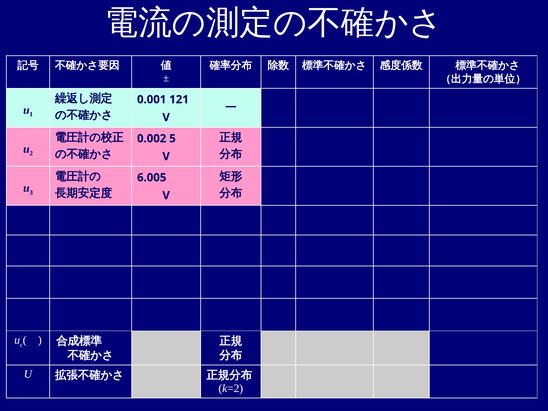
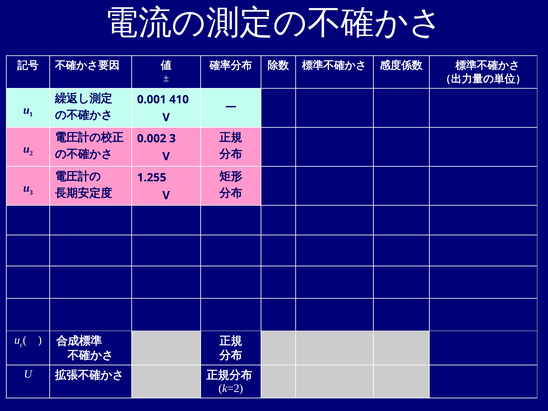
121: 121 -> 410 (179, 99)
0.002 5: 5 -> 3 (173, 139)
6.005: 6.005 -> 1.255 (152, 178)
